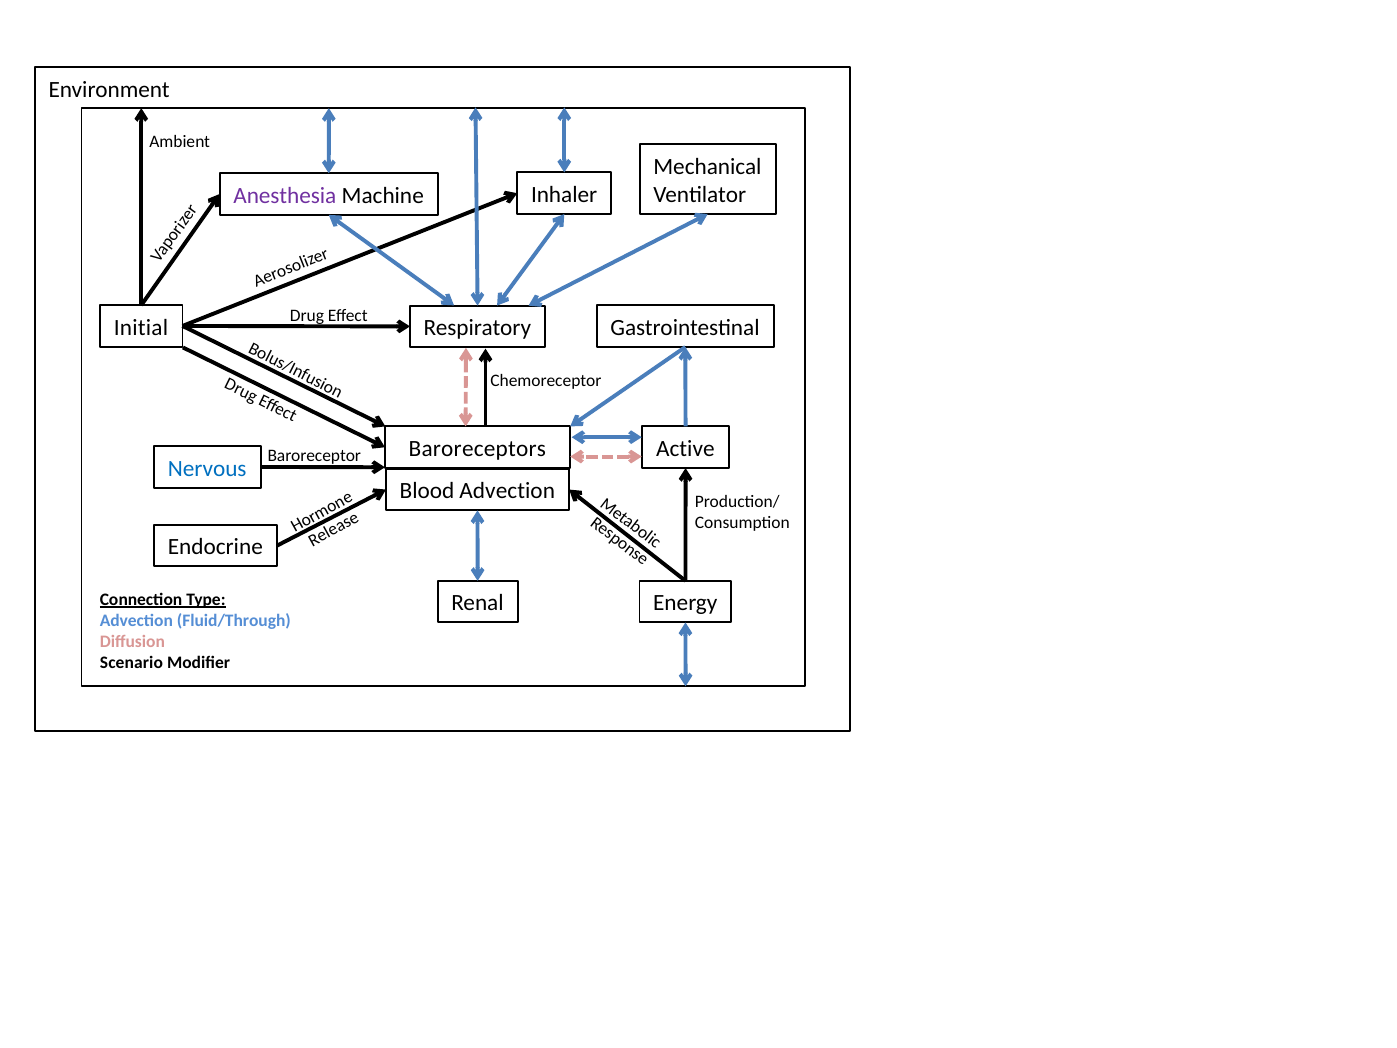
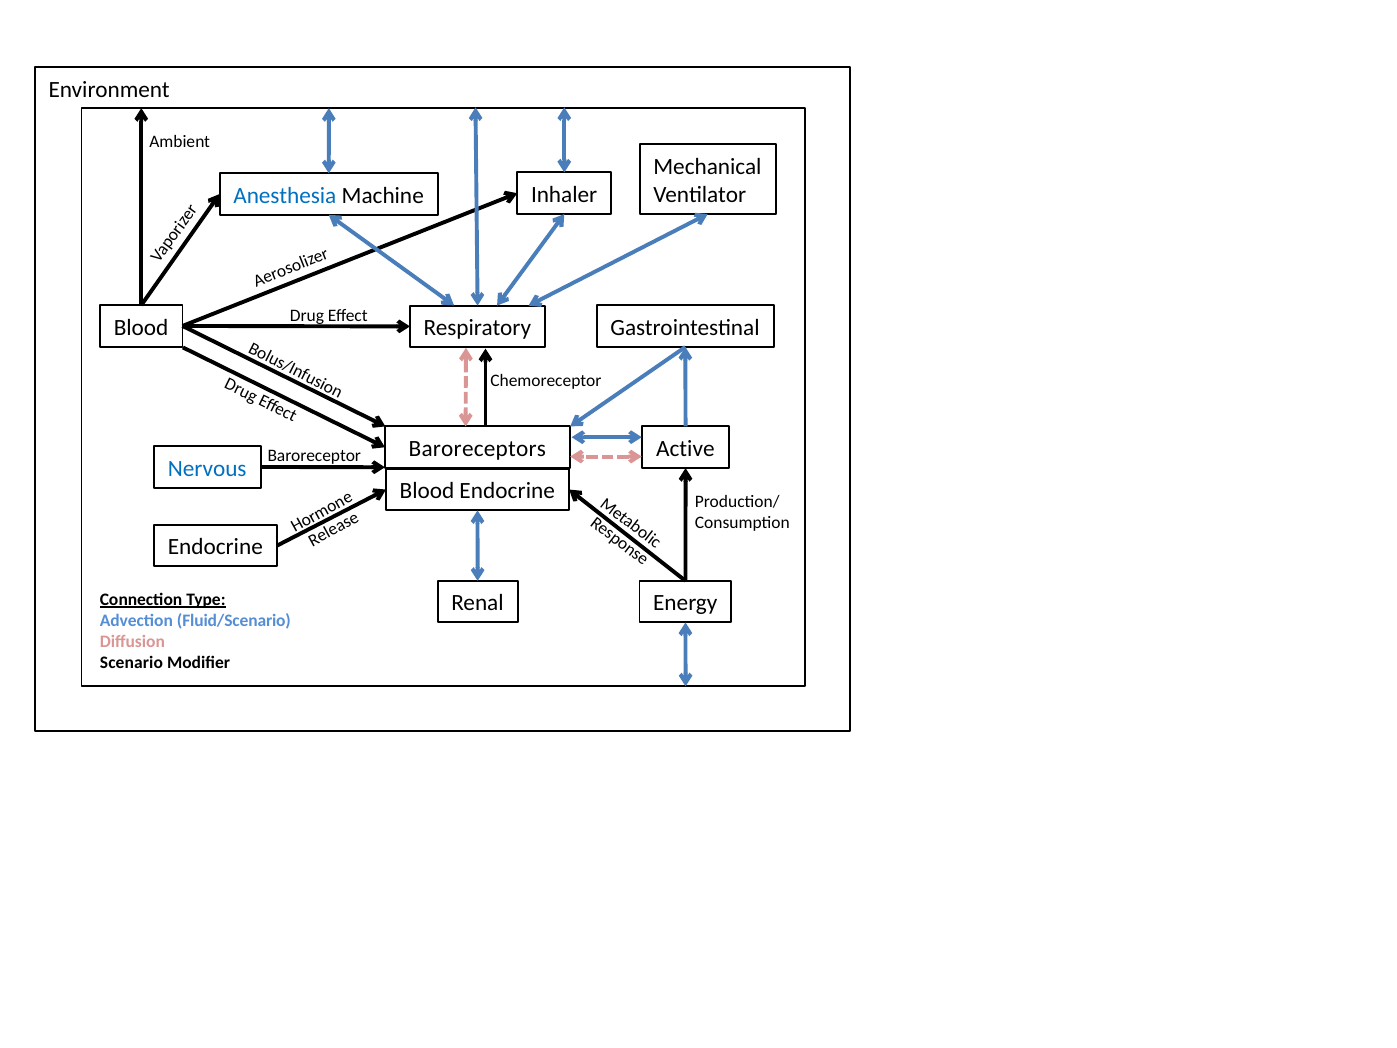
Anesthesia colour: purple -> blue (285, 196)
Initial: Initial -> Blood (141, 327)
Advection: Advection -> Endocrine (507, 491)
Fluid/Through: Fluid/Through -> Fluid/Scenario (234, 621)
